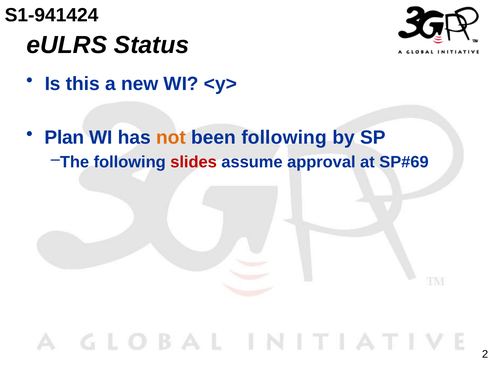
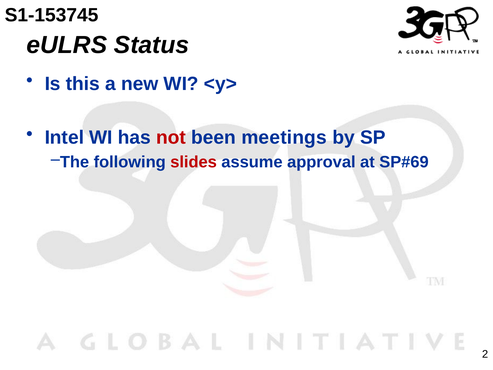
S1-941424: S1-941424 -> S1-153745 (52, 15)
Plan: Plan -> Intel (64, 137)
not colour: orange -> red (171, 137)
been following: following -> meetings (284, 137)
